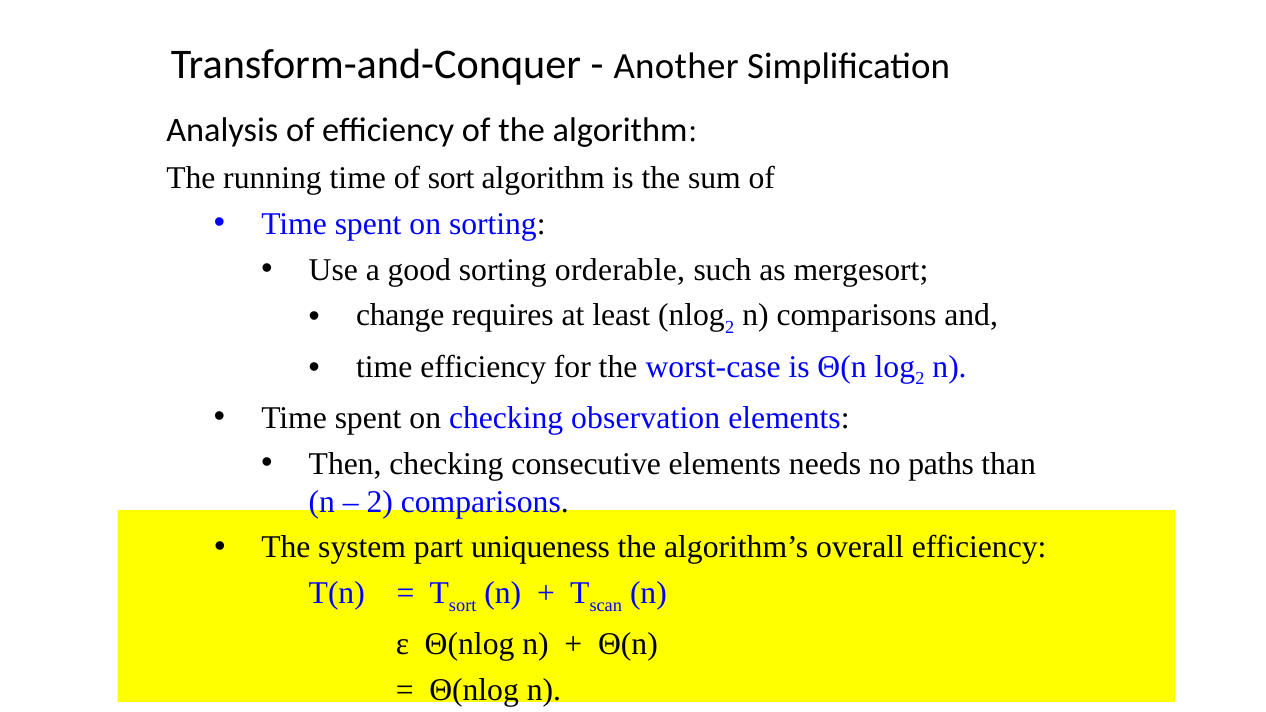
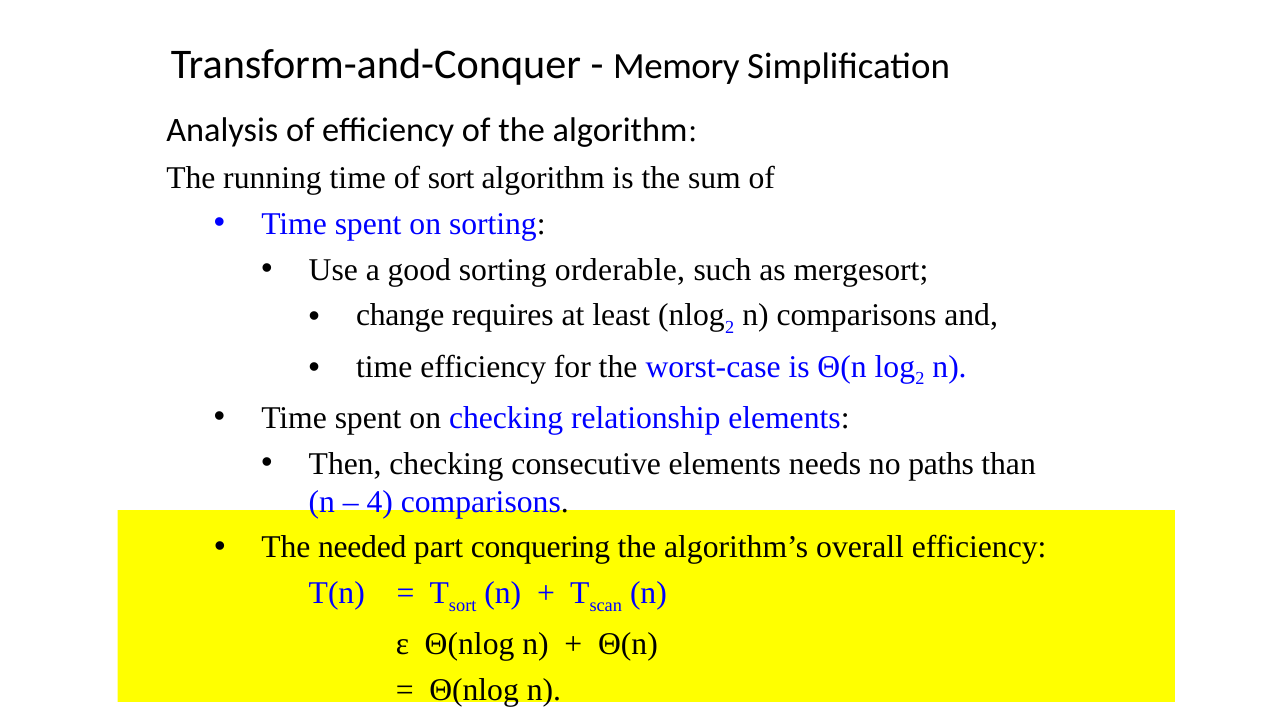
Another: Another -> Memory (676, 66)
observation: observation -> relationship (646, 418)
2: 2 -> 4 (380, 502)
system: system -> needed (362, 548)
uniqueness: uniqueness -> conquering (541, 548)
